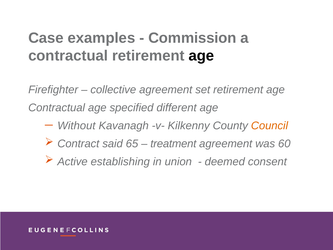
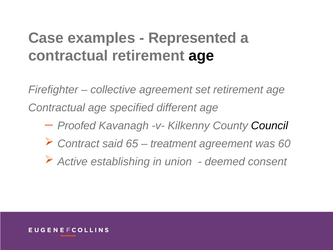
Commission: Commission -> Represented (192, 38)
Without: Without -> Proofed (77, 126)
Council colour: orange -> black (270, 126)
